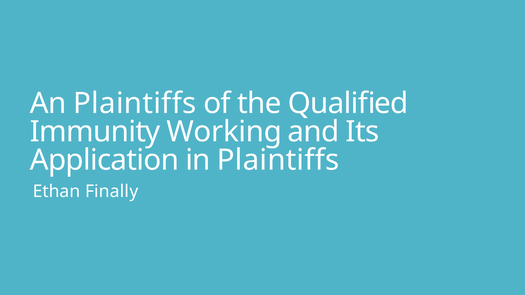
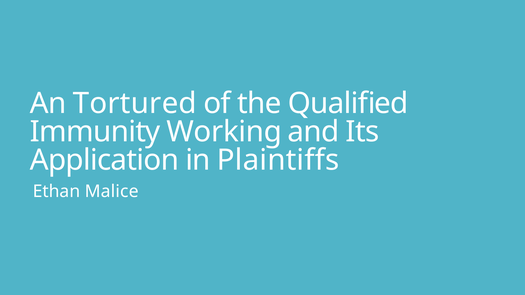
An Plaintiffs: Plaintiffs -> Tortured (135, 103)
Finally: Finally -> Malice (112, 192)
